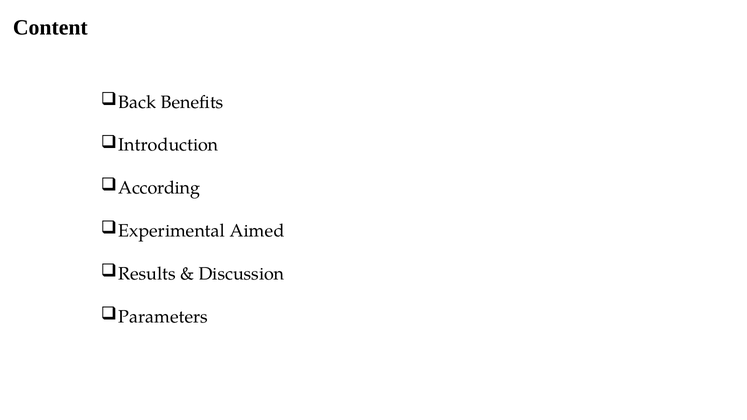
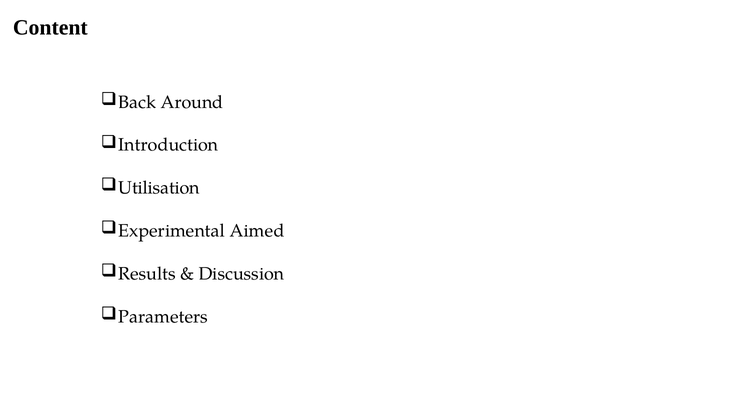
Benefits: Benefits -> Around (192, 102)
According: According -> Utilisation (159, 188)
